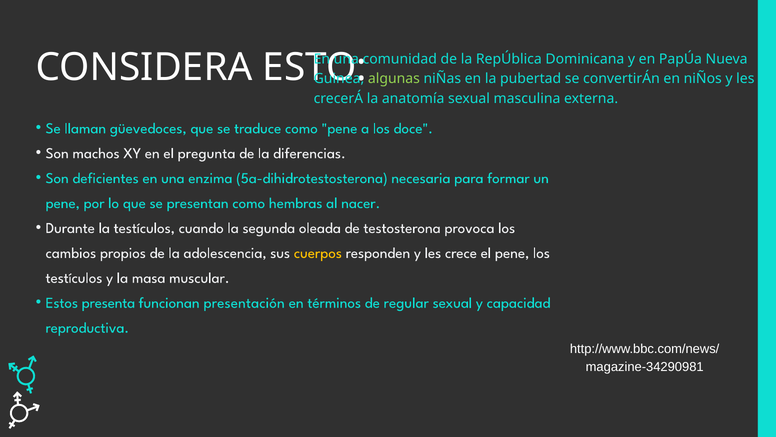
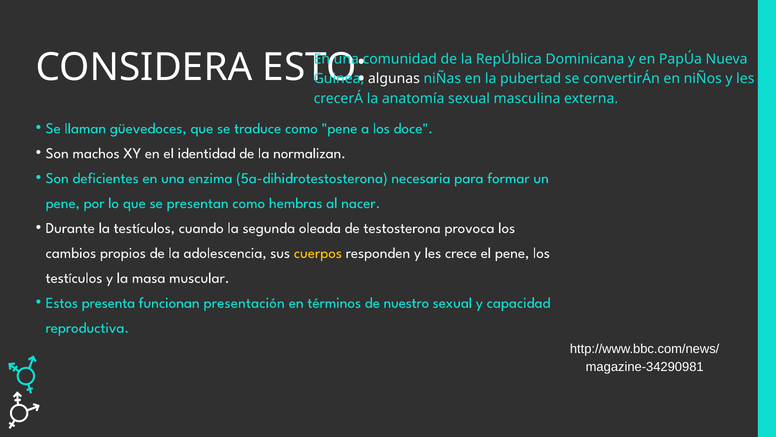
algunas colour: light green -> white (394, 79)
pregunta: pregunta -> identidad (207, 153)
diferencias: diferencias -> normalizan (309, 153)
regular: regular -> nuestro (406, 302)
